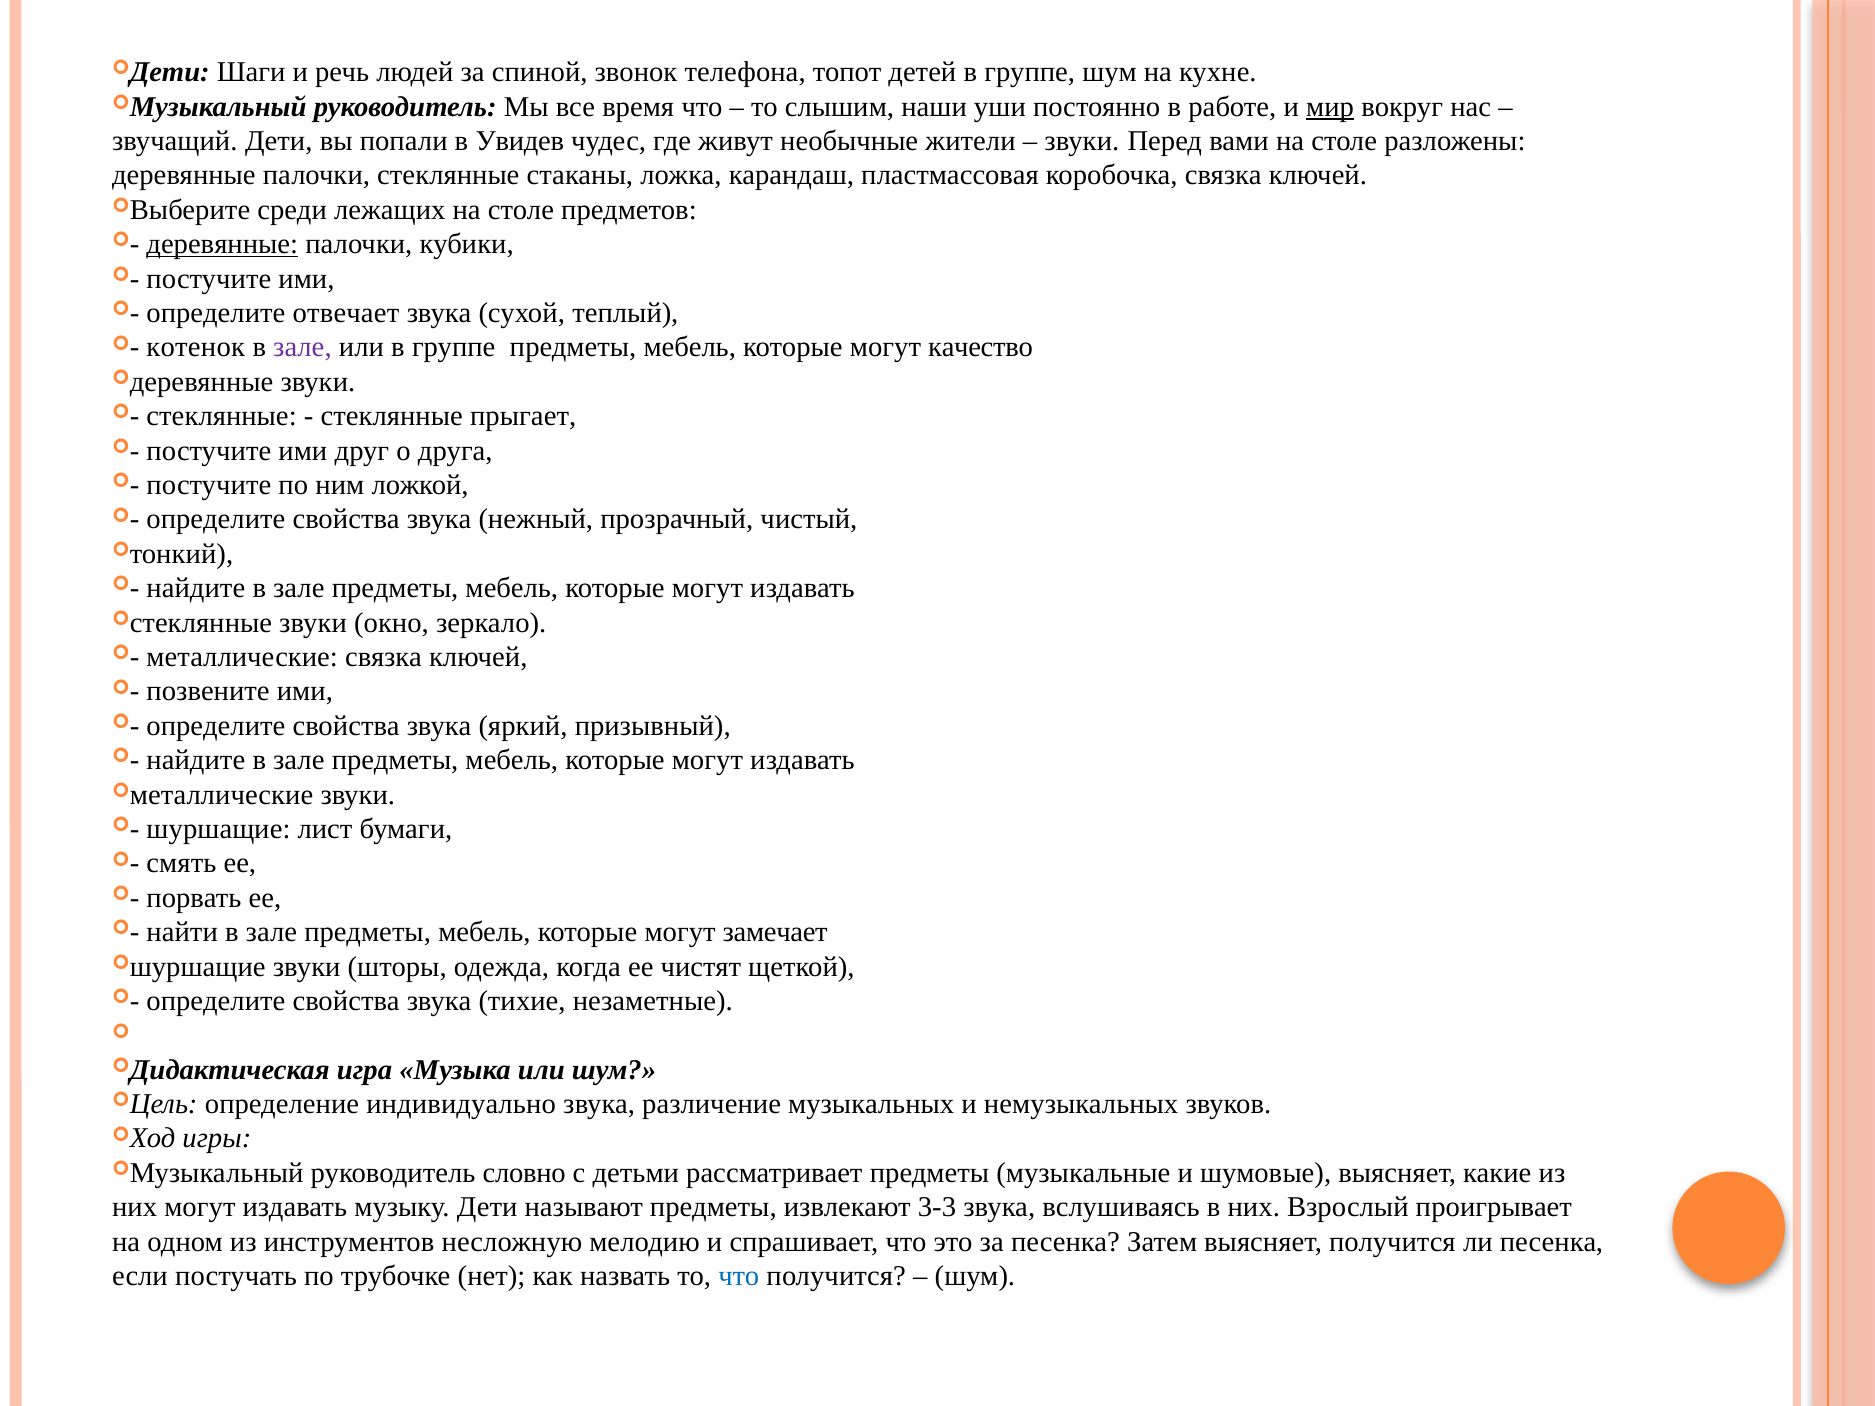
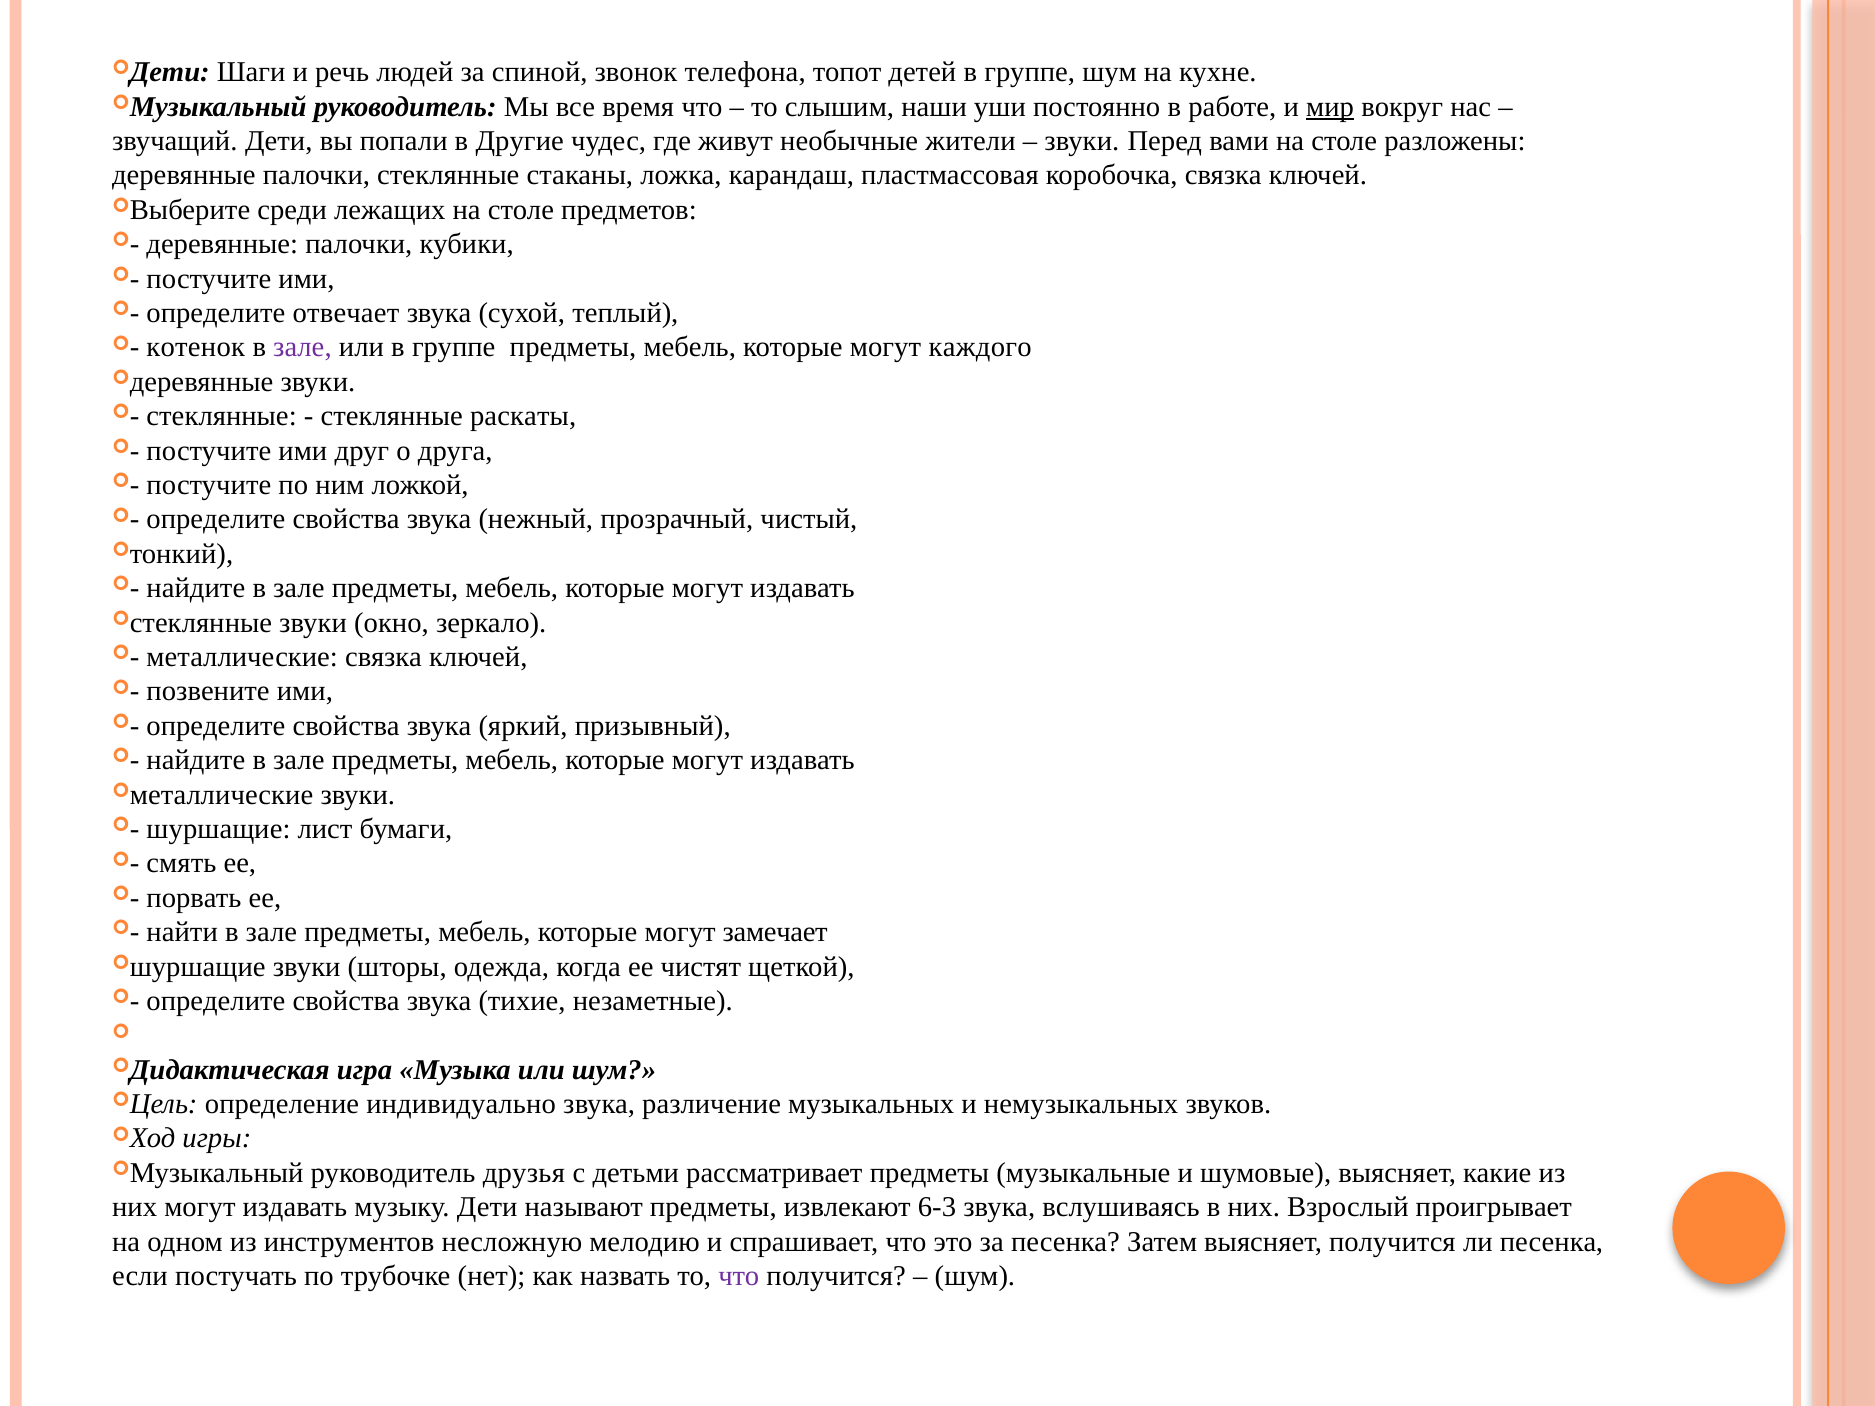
Увидев: Увидев -> Другие (520, 141)
деревянные underline: present -> none (222, 244)
качество: качество -> каждого (980, 348)
прыгает: прыгает -> раскаты (523, 416)
словно: словно -> друзья (524, 1173)
3-3: 3-3 -> 6-3 (937, 1208)
что colour: blue -> purple (739, 1276)
